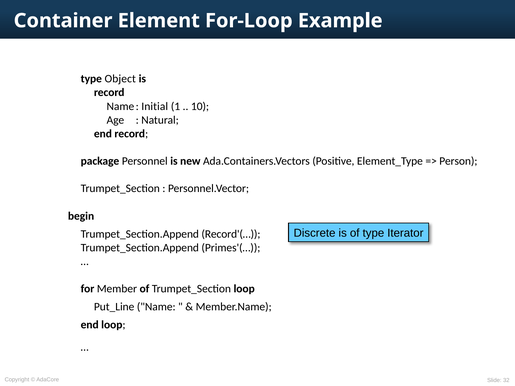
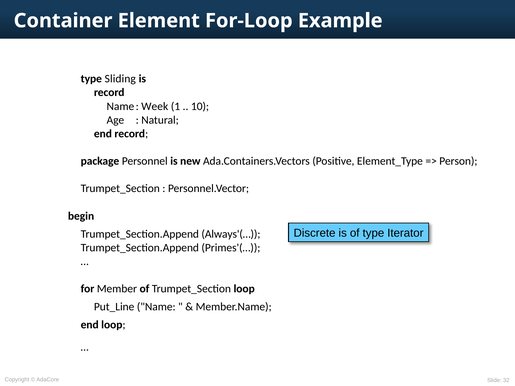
Object: Object -> Sliding (120, 79)
Initial: Initial -> Week (155, 106)
Record'(…: Record'(… -> Always'(… (231, 234)
